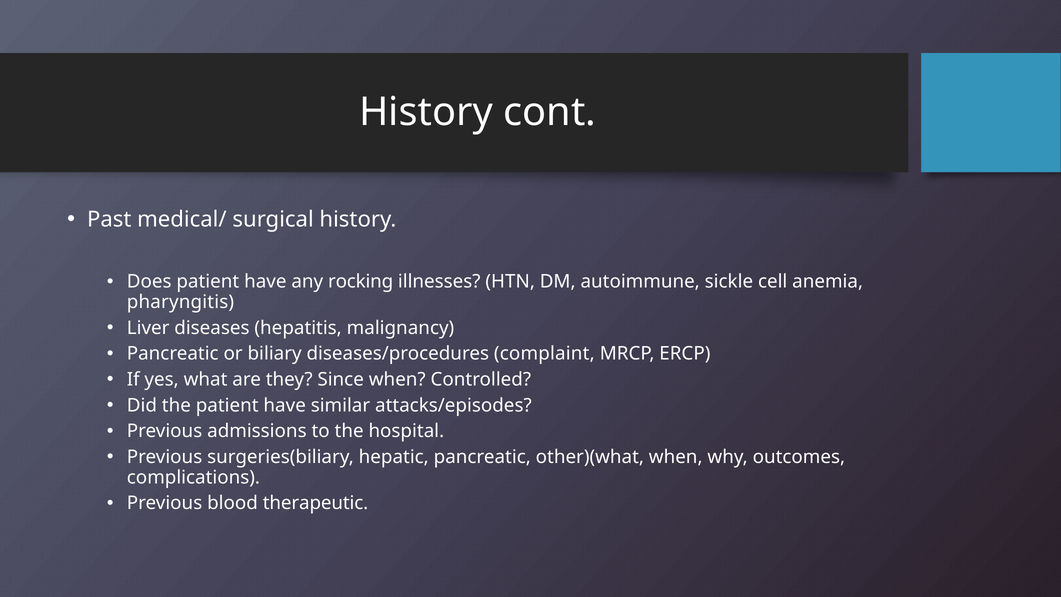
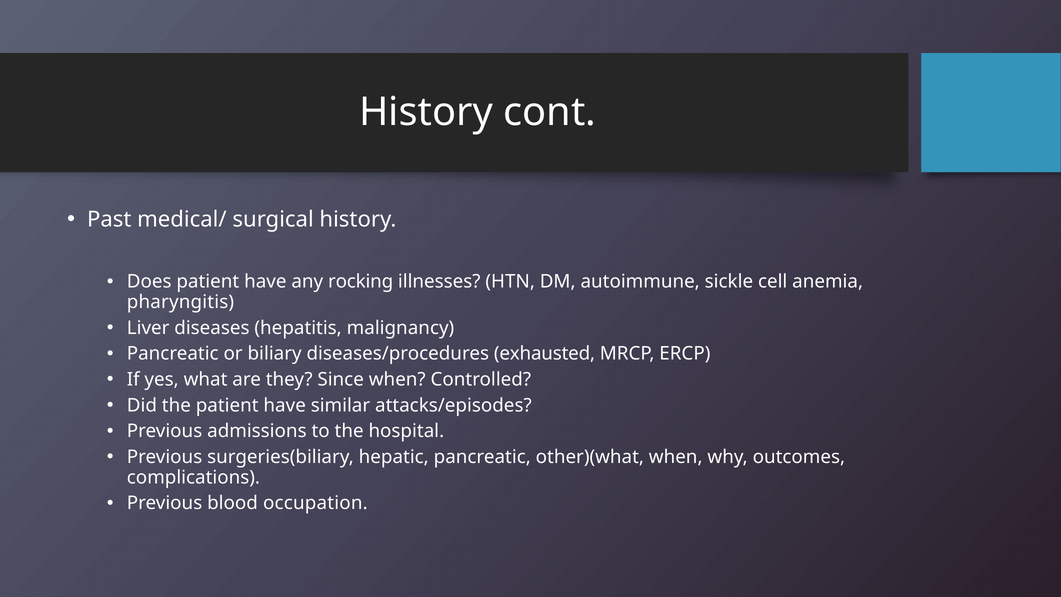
complaint: complaint -> exhausted (544, 354)
therapeutic: therapeutic -> occupation (315, 503)
